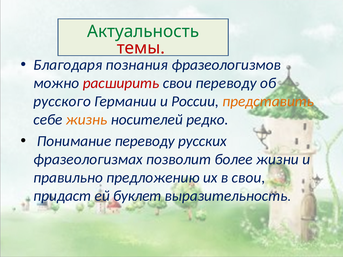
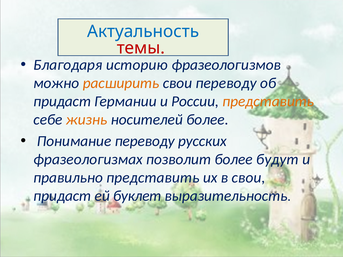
Актуальность colour: green -> blue (143, 32)
познания: познания -> историю (137, 65)
расширить colour: red -> orange (121, 83)
русского: русского -> придаст (62, 102)
носителей редко: редко -> более (207, 120)
жизни: жизни -> будут (277, 159)
правильно предложению: предложению -> представить (153, 178)
